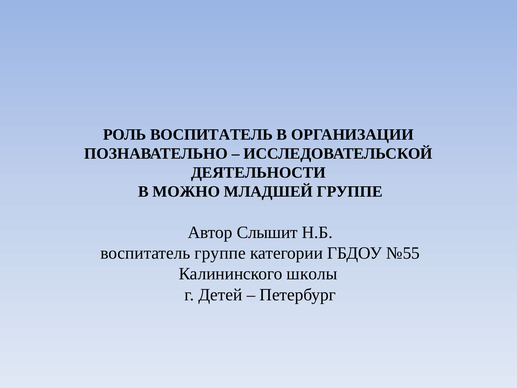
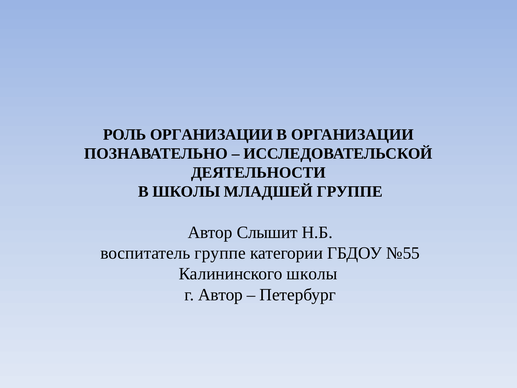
РОЛЬ ВОСПИТАТЕЛЬ: ВОСПИТАТЕЛЬ -> ОРГАНИЗАЦИИ (212, 135)
В МОЖНО: МОЖНО -> ШКОЛЫ (186, 192)
г Детей: Детей -> Автор (220, 294)
